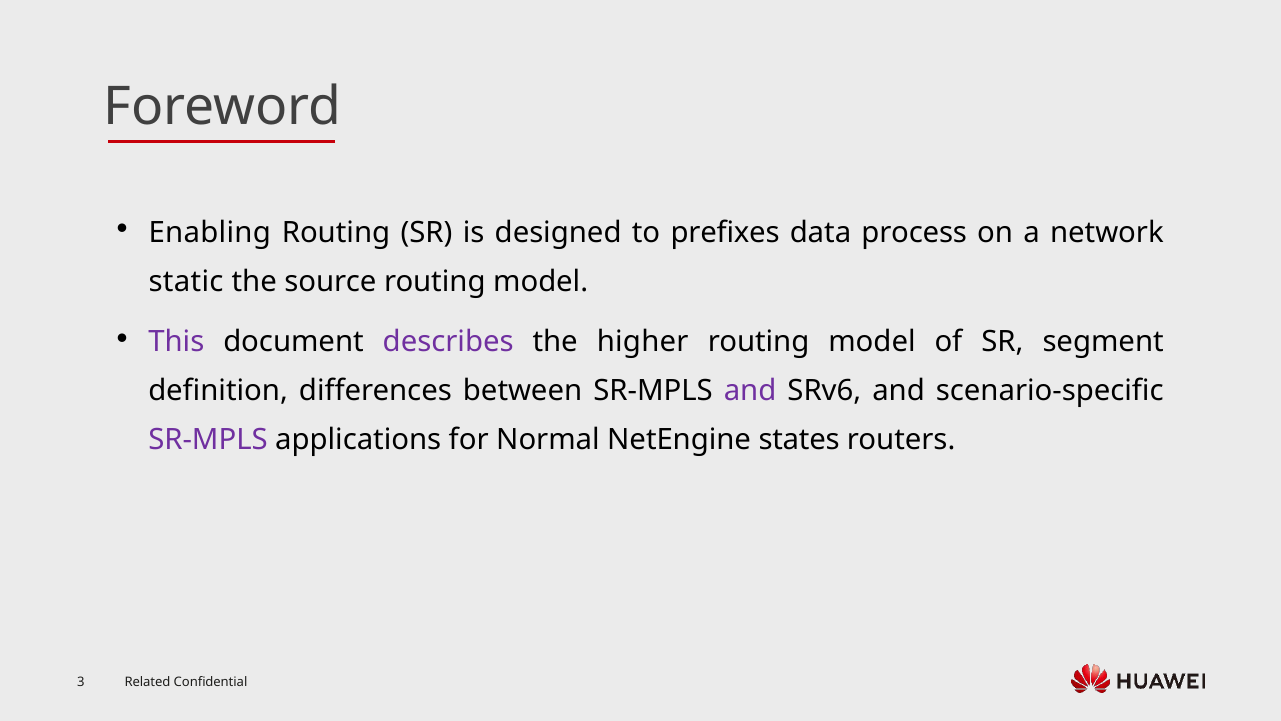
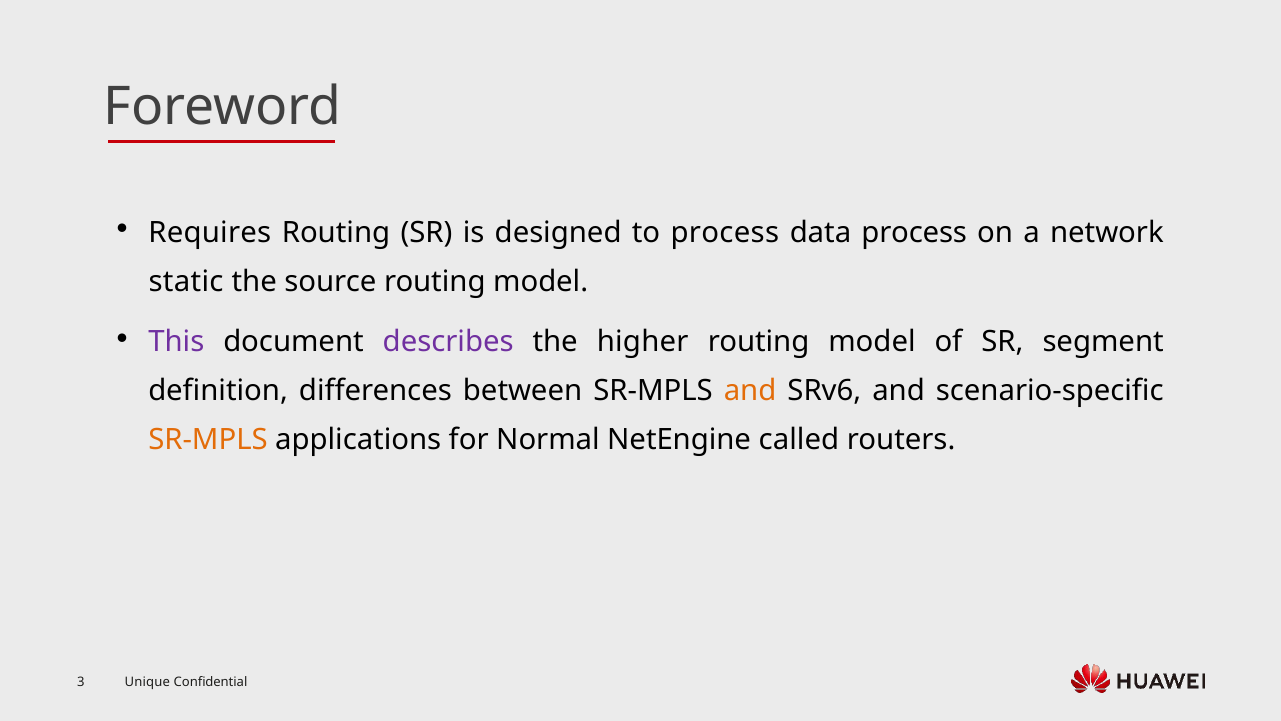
Enabling: Enabling -> Requires (210, 232)
to prefixes: prefixes -> process (725, 232)
and colour: purple -> orange (750, 391)
SR-MPLS colour: purple -> orange (208, 440)
states: states -> called (799, 440)
Related: Related -> Unique (147, 681)
